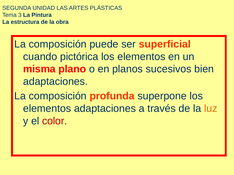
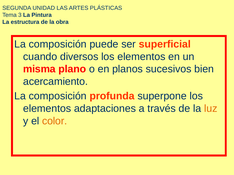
pictórica: pictórica -> diversos (79, 57)
adaptaciones: adaptaciones -> acercamiento (55, 82)
color colour: red -> orange (55, 121)
